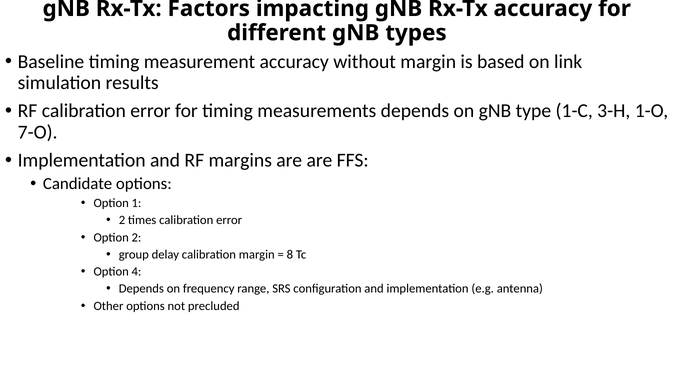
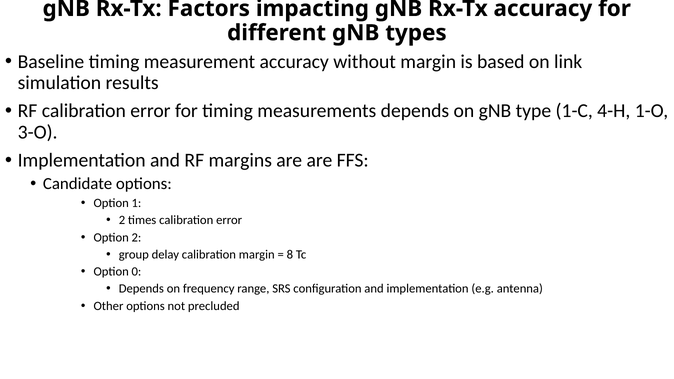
3-H: 3-H -> 4-H (614, 111)
7-O: 7-O -> 3-O (38, 132)
4: 4 -> 0 (136, 272)
